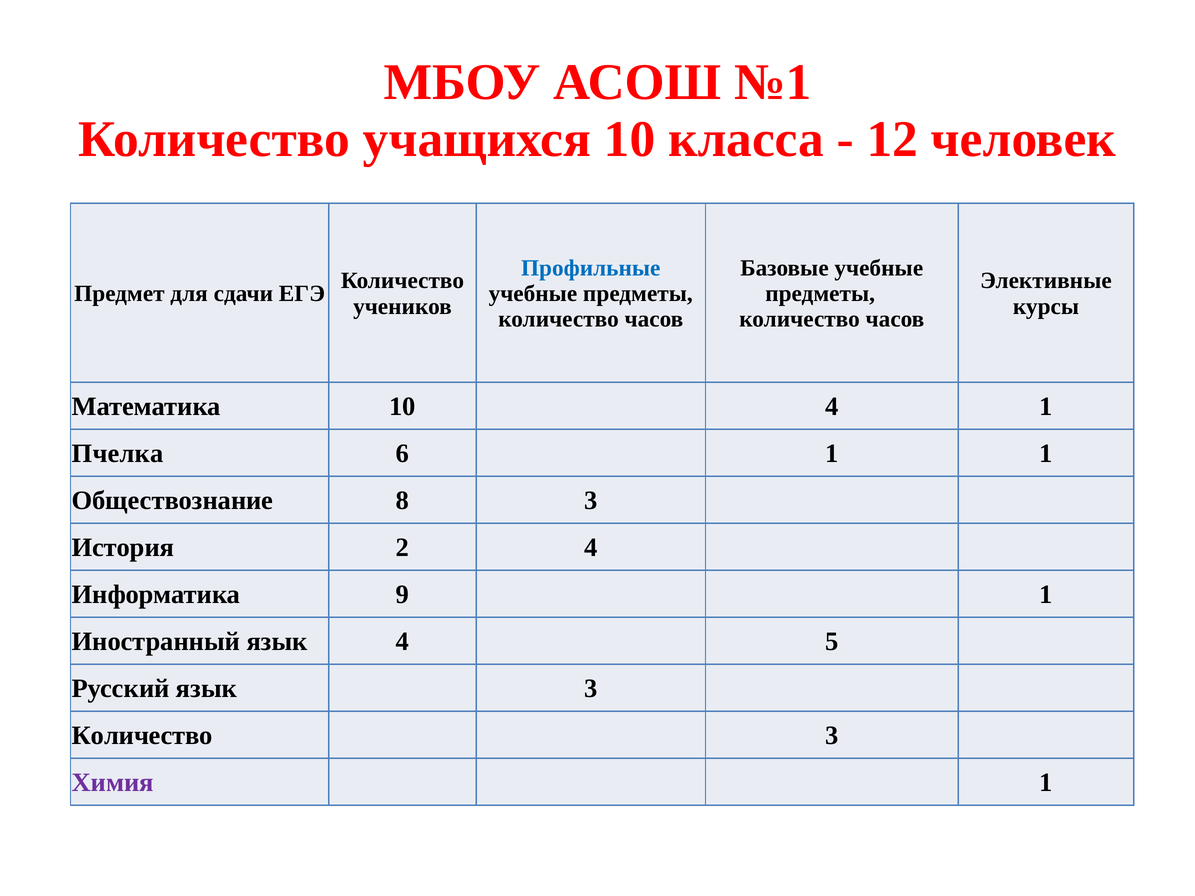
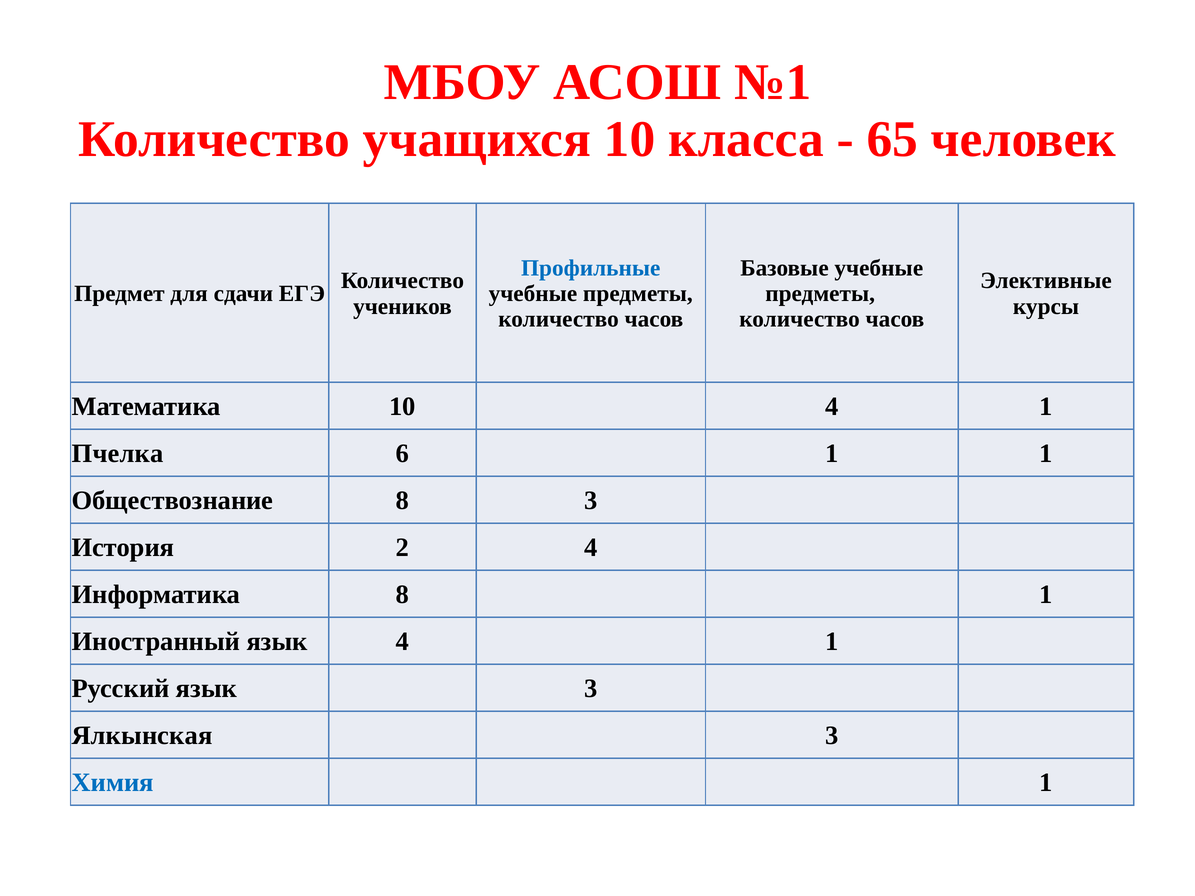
12: 12 -> 65 (892, 139)
Информатика 9: 9 -> 8 (403, 595)
язык 4 5: 5 -> 1 (832, 642)
Количество: Количество -> Ялкынская (142, 736)
Химия colour: purple -> blue (113, 783)
